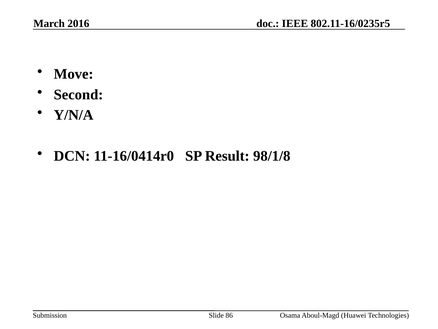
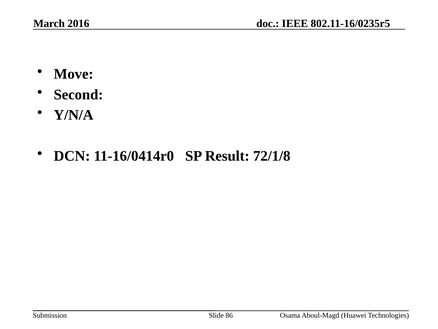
98/1/8: 98/1/8 -> 72/1/8 (272, 156)
